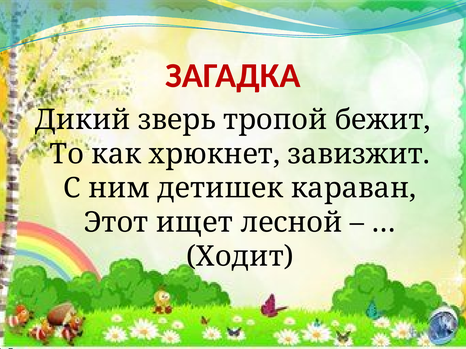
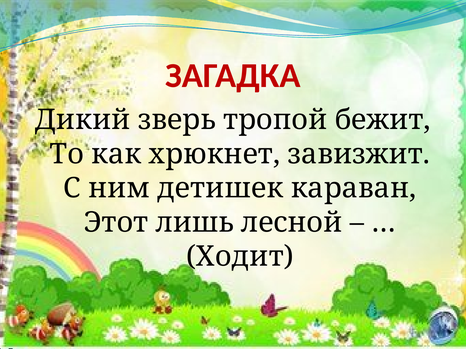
ищет: ищет -> лишь (195, 223)
